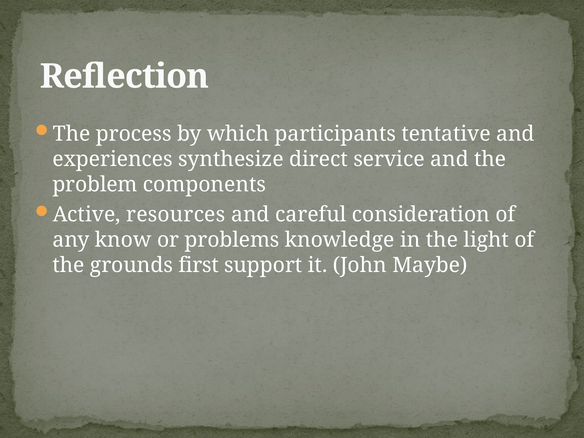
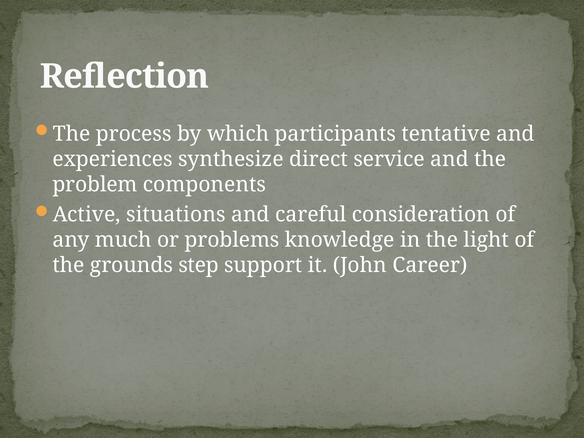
resources: resources -> situations (176, 215)
know: know -> much (123, 240)
first: first -> step (199, 265)
Maybe: Maybe -> Career (430, 265)
